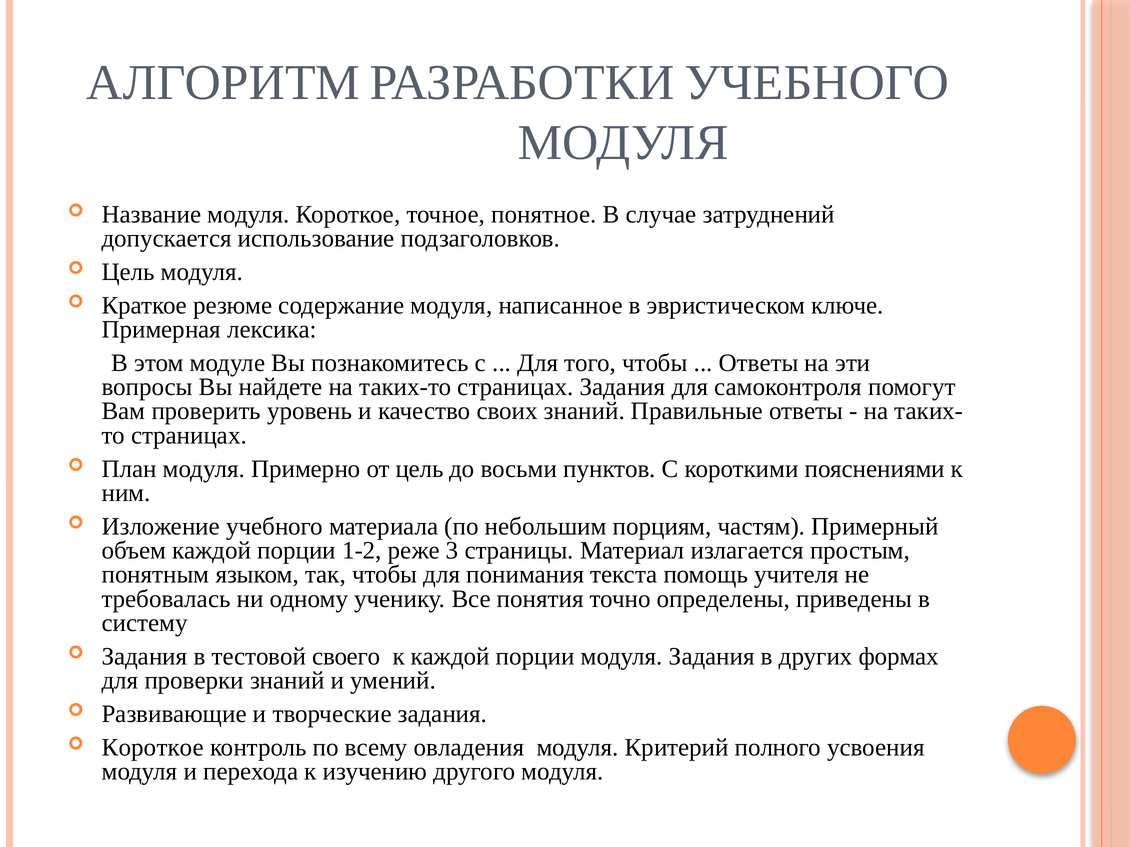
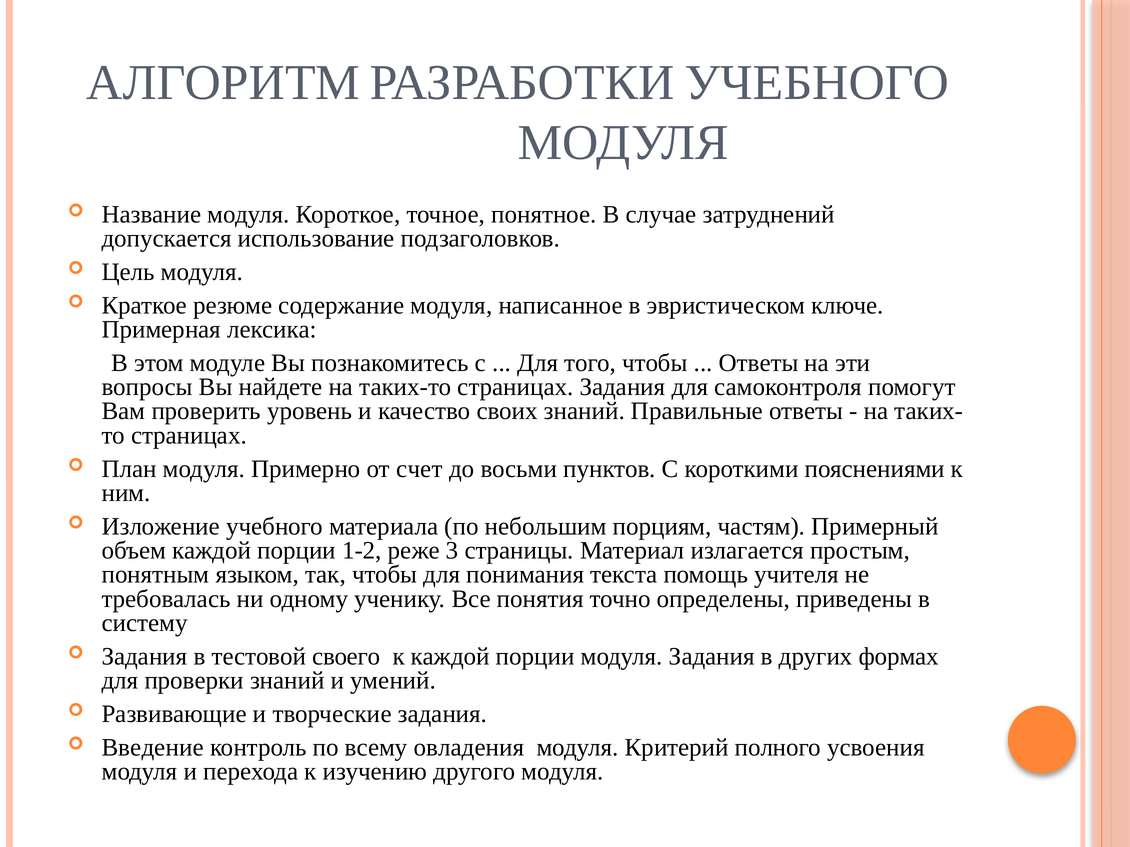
от цель: цель -> счет (419, 469)
Короткое: Короткое -> Введение (153, 748)
